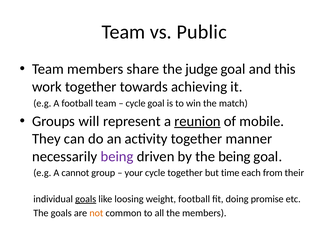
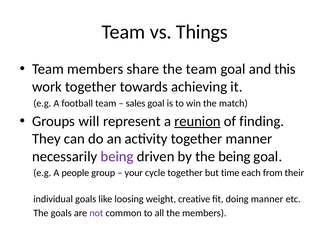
Public: Public -> Things (202, 32)
the judge: judge -> team (201, 69)
cycle: cycle -> sales (136, 103)
mobile: mobile -> finding (262, 121)
cannot: cannot -> people (75, 173)
goals underline: present -> none (86, 199)
weight football: football -> creative (194, 199)
doing promise: promise -> manner (267, 199)
not colour: orange -> purple (96, 213)
